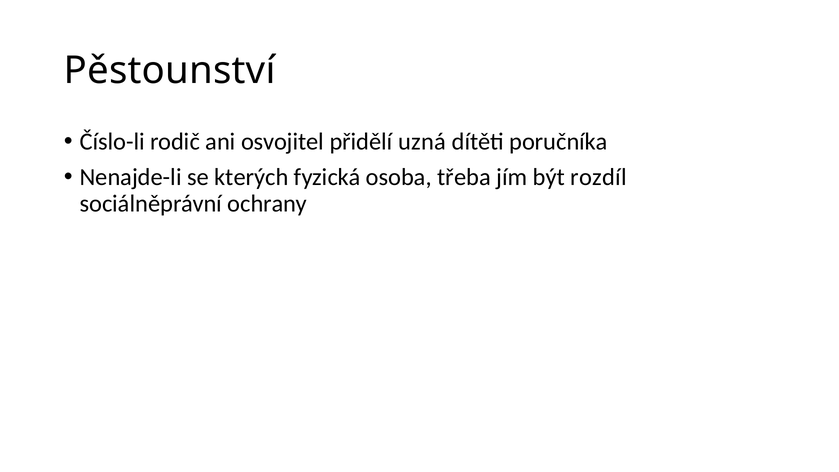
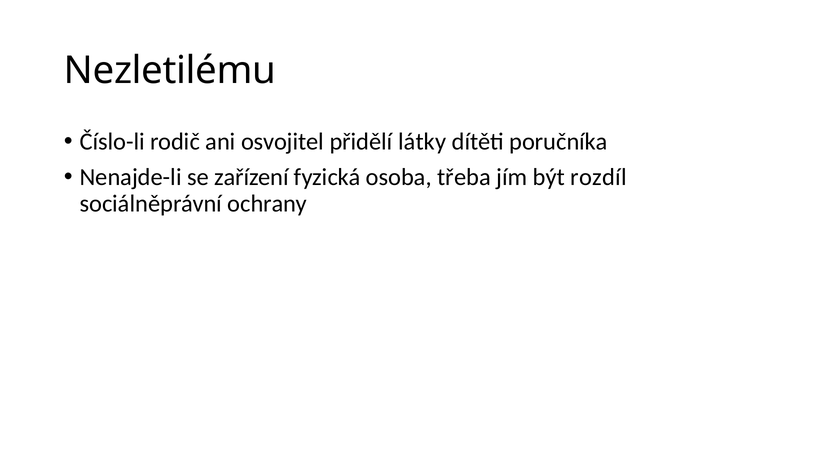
Pěstounství: Pěstounství -> Nezletilému (170, 70)
uzná: uzná -> látky (422, 142)
kterých: kterých -> zařízení (252, 177)
